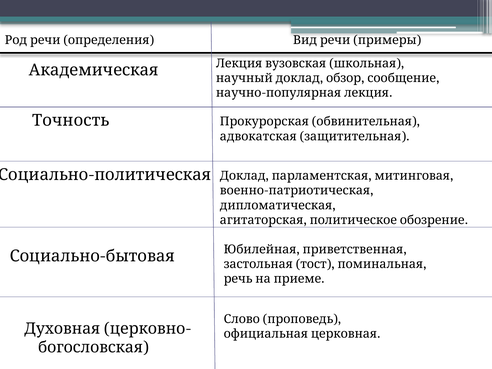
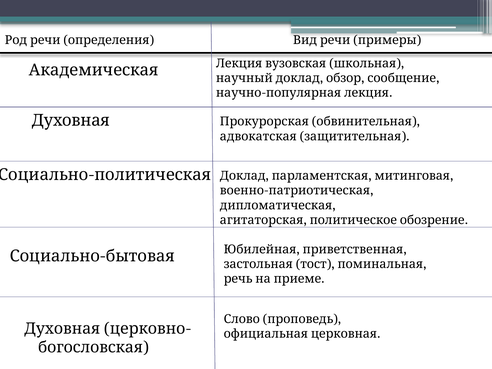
Точность: Точность -> Духовная (71, 120)
